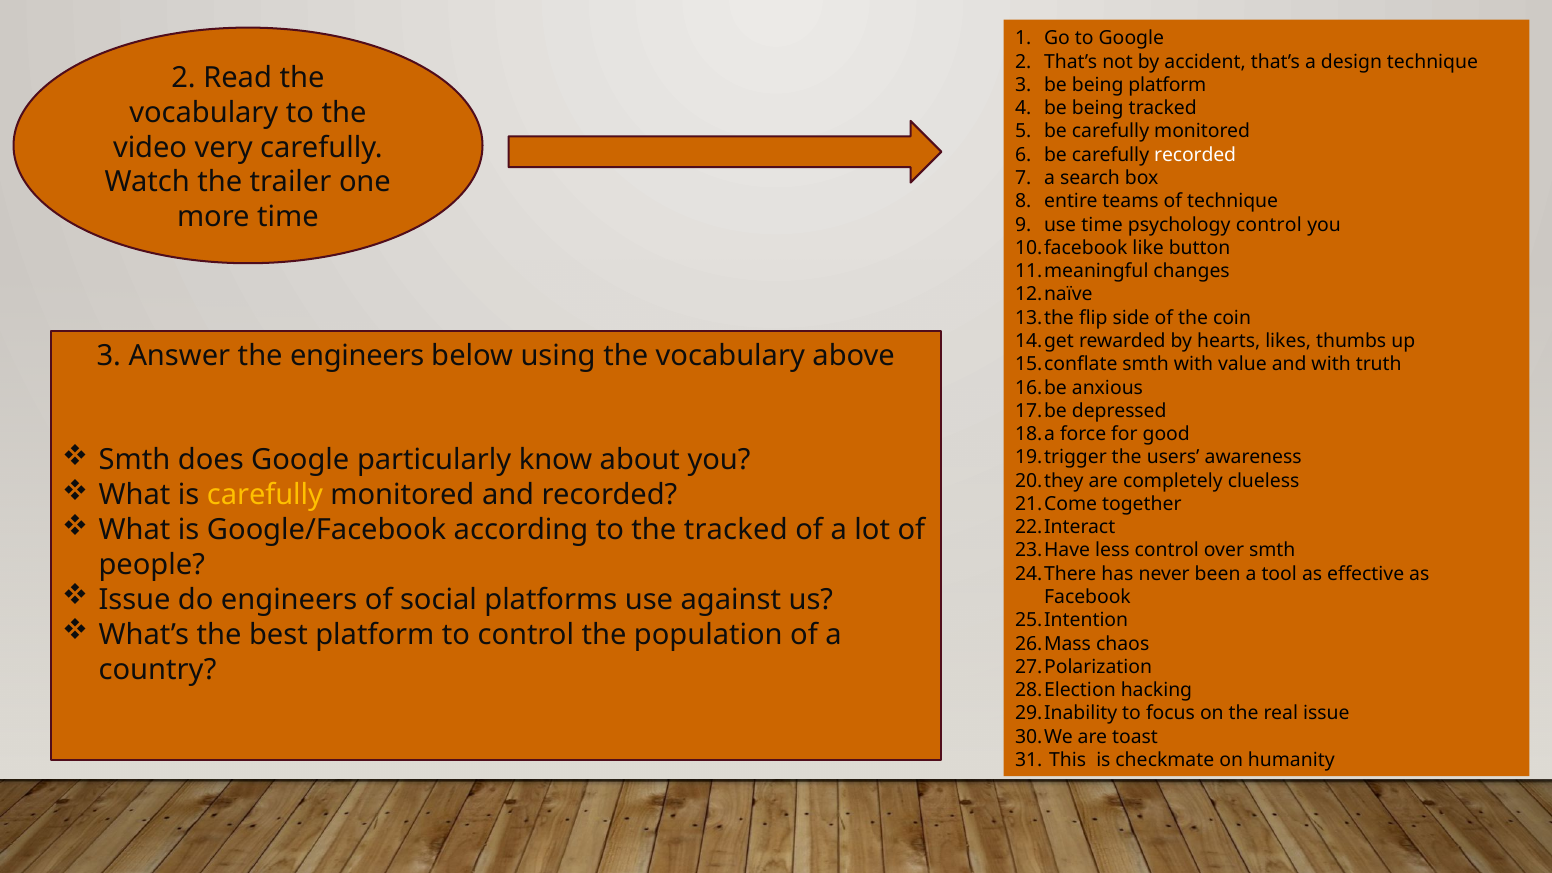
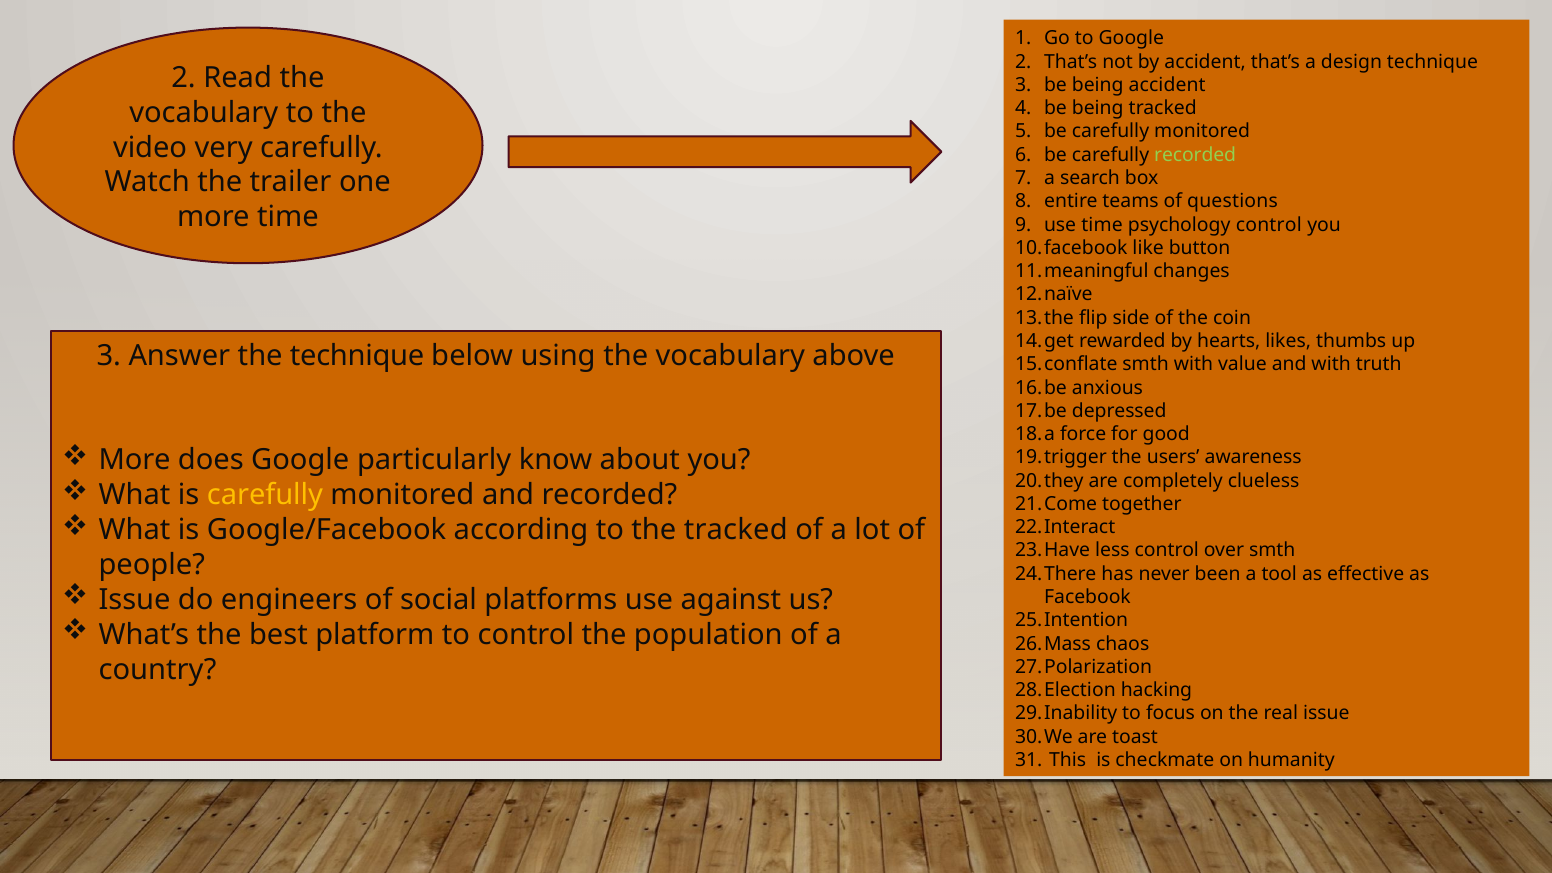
being platform: platform -> accident (1167, 85)
recorded colour: white -> light green (1195, 155)
of technique: technique -> questions (1233, 201)
the engineers: engineers -> technique (357, 356)
Smth: Smth -> More (135, 460)
